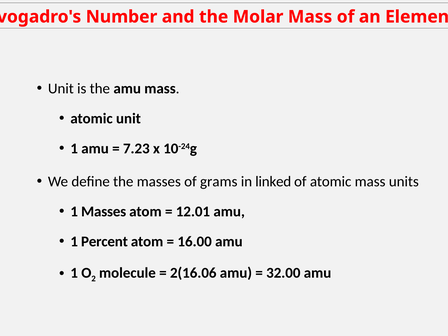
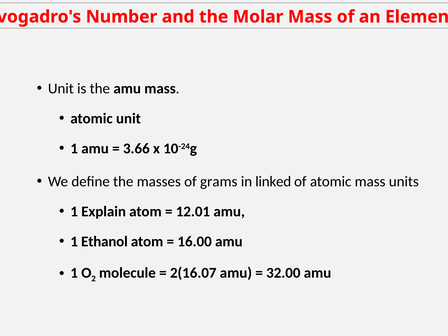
7.23: 7.23 -> 3.66 (136, 149)
1 Masses: Masses -> Explain (104, 212)
Percent: Percent -> Ethanol (104, 242)
2(16.06: 2(16.06 -> 2(16.07 (193, 273)
